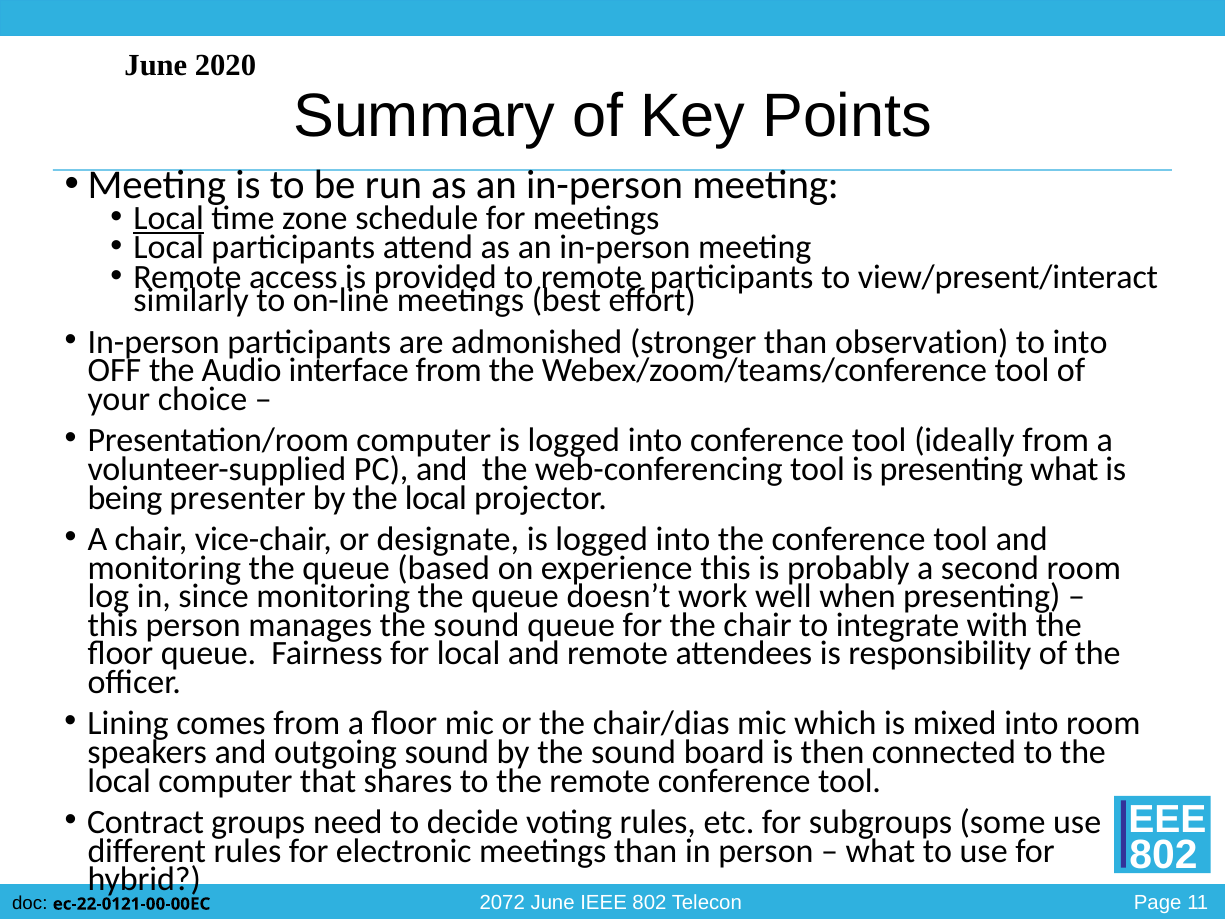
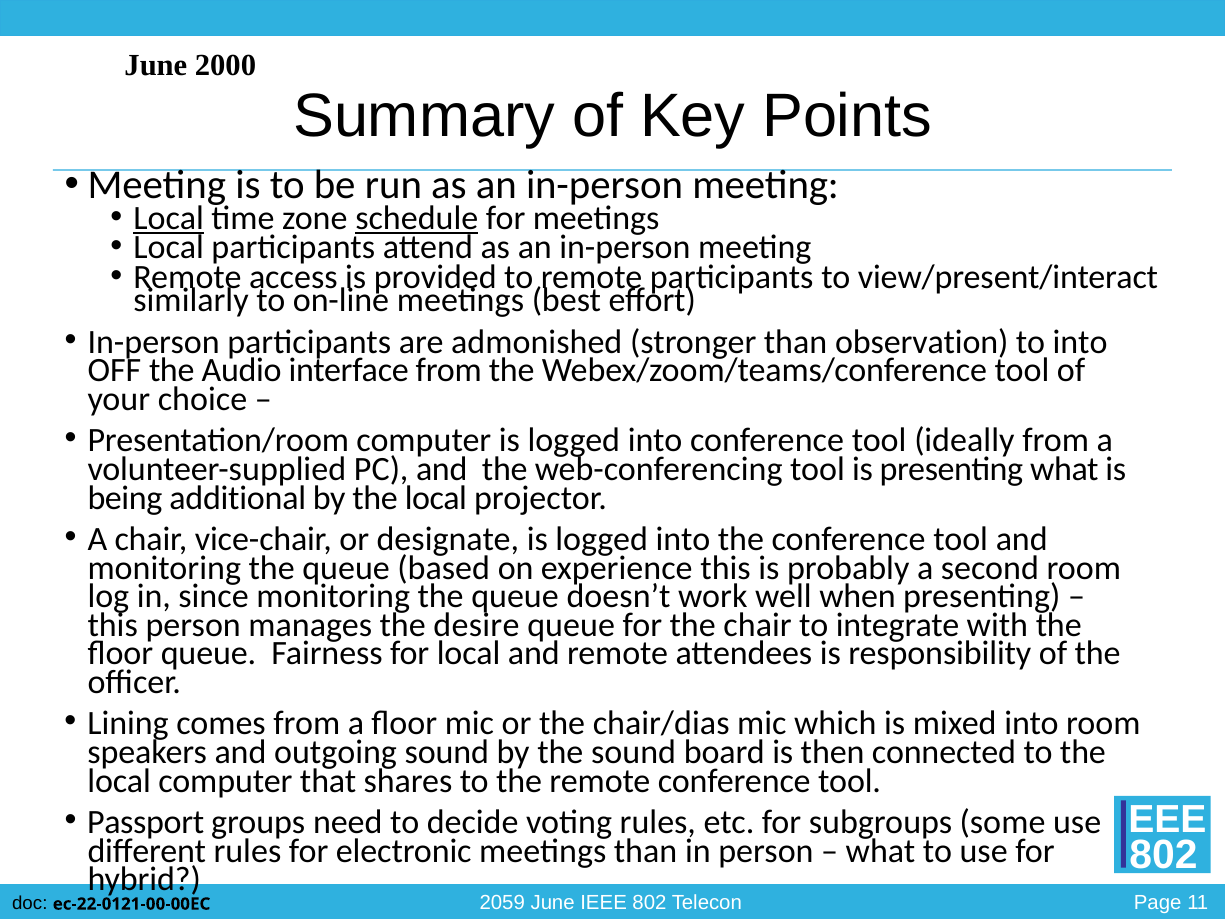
2020: 2020 -> 2000 (225, 65)
schedule underline: none -> present (417, 218)
presenter: presenter -> additional (238, 498)
manages the sound: sound -> desire (476, 625)
Contract: Contract -> Passport (146, 822)
2072: 2072 -> 2059 (502, 902)
